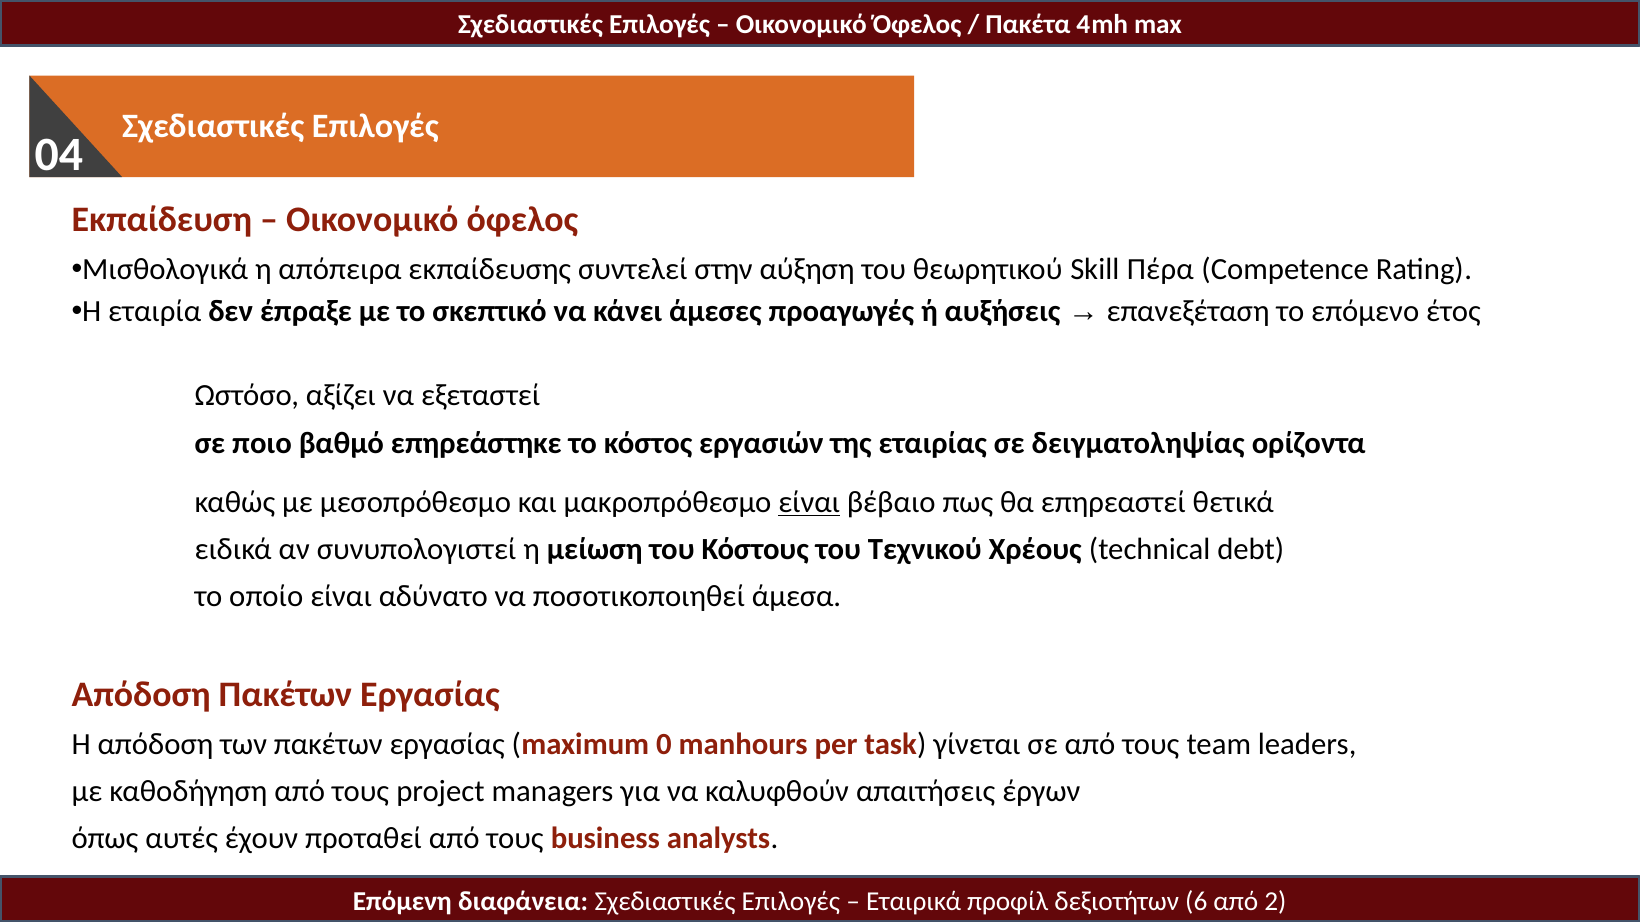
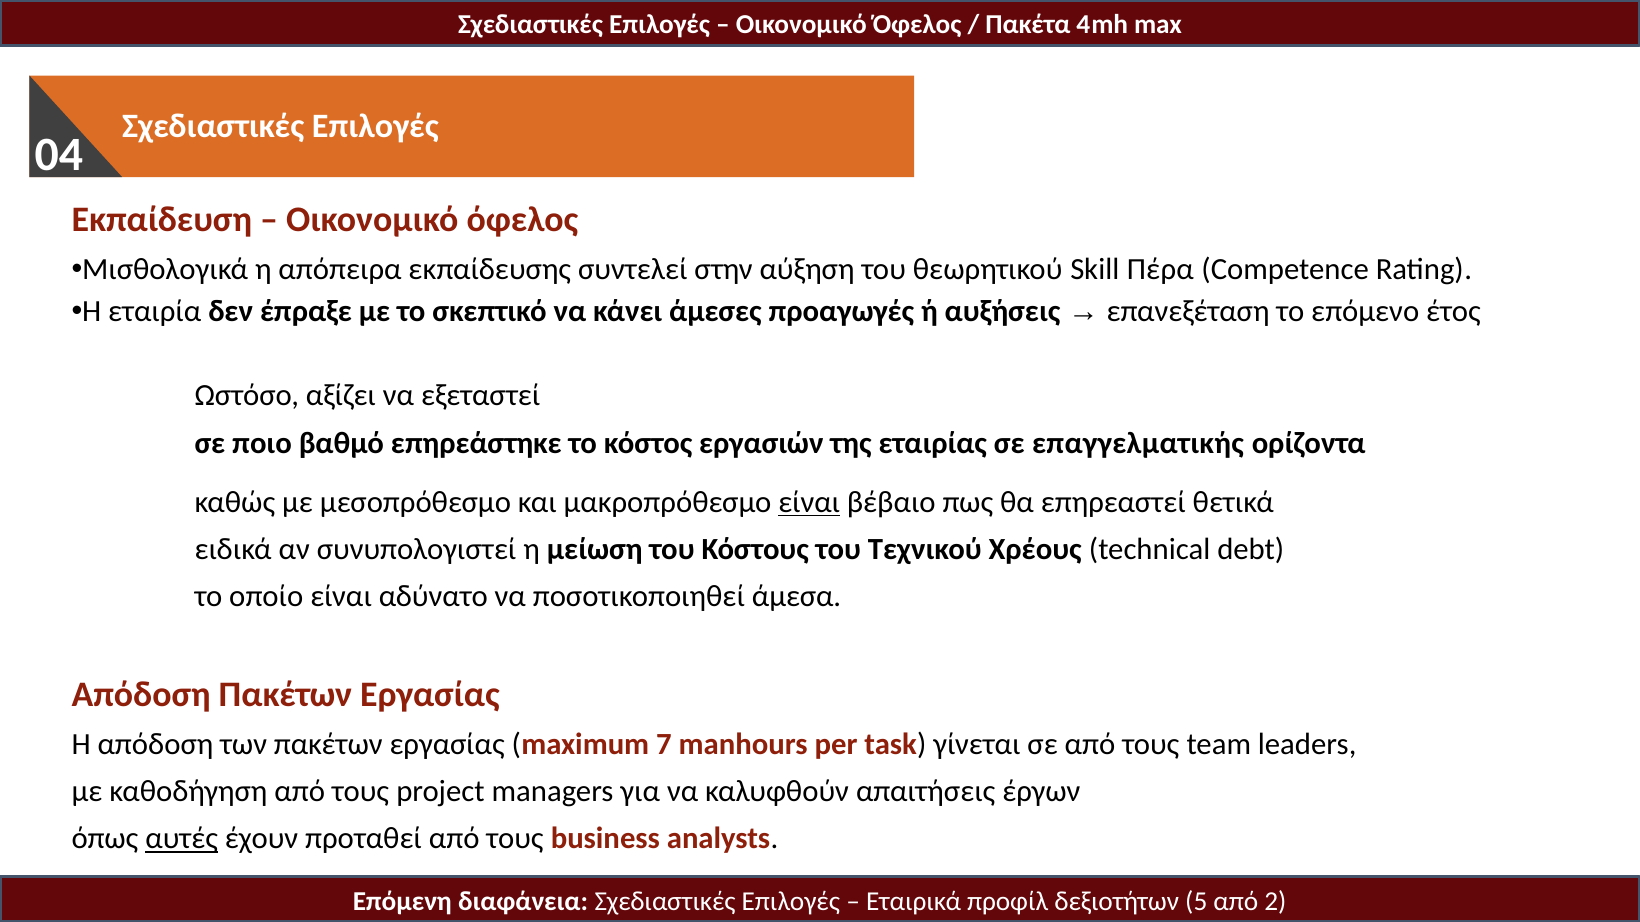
δειγματοληψίας: δειγματοληψίας -> επαγγελματικής (1138, 443)
0: 0 -> 7 (664, 745)
αυτές underline: none -> present (182, 839)
6: 6 -> 5 (1196, 902)
